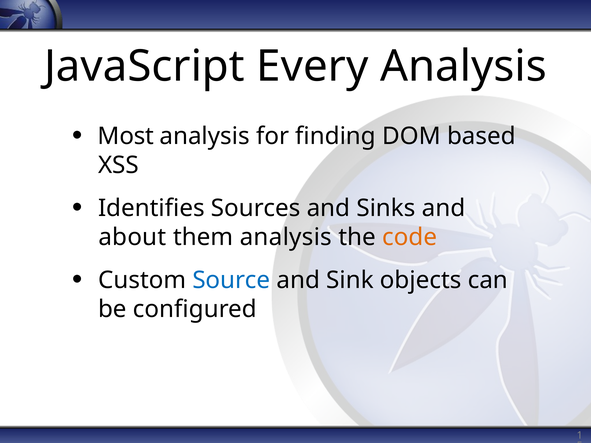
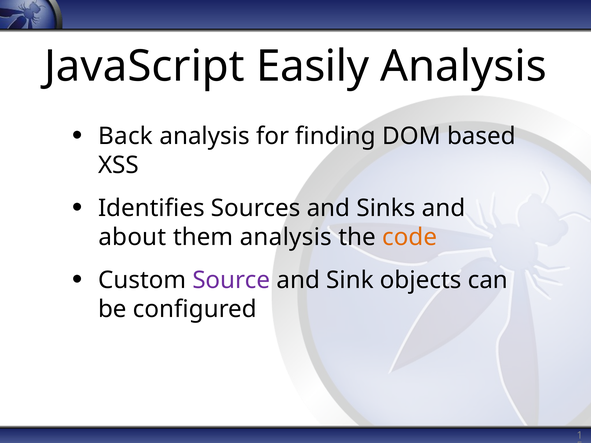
Every: Every -> Easily (313, 66)
Most: Most -> Back (126, 136)
Source colour: blue -> purple (231, 280)
